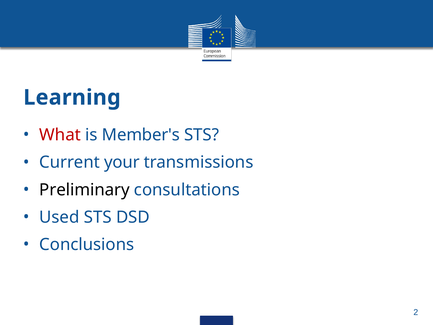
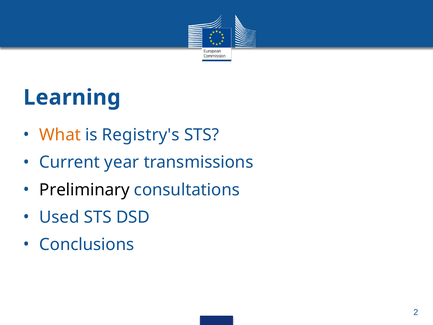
What colour: red -> orange (60, 135)
Member's: Member's -> Registry's (141, 135)
your: your -> year (122, 162)
